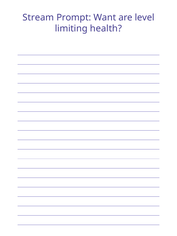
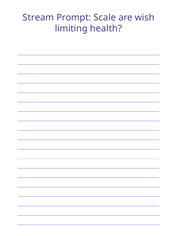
Want: Want -> Scale (105, 17)
level: level -> wish (145, 17)
